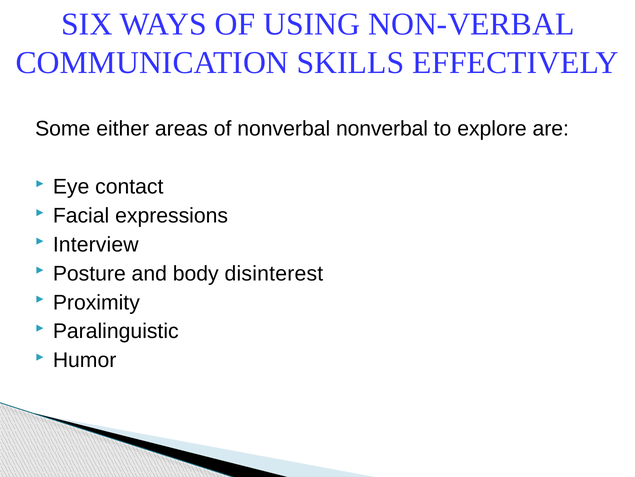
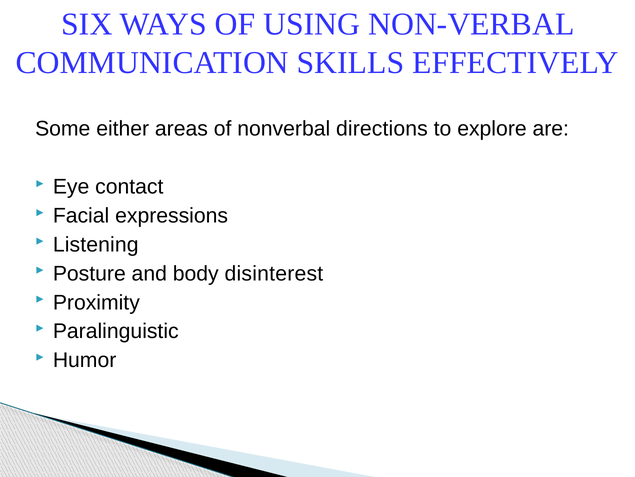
nonverbal nonverbal: nonverbal -> directions (382, 128)
Interview: Interview -> Listening (96, 244)
